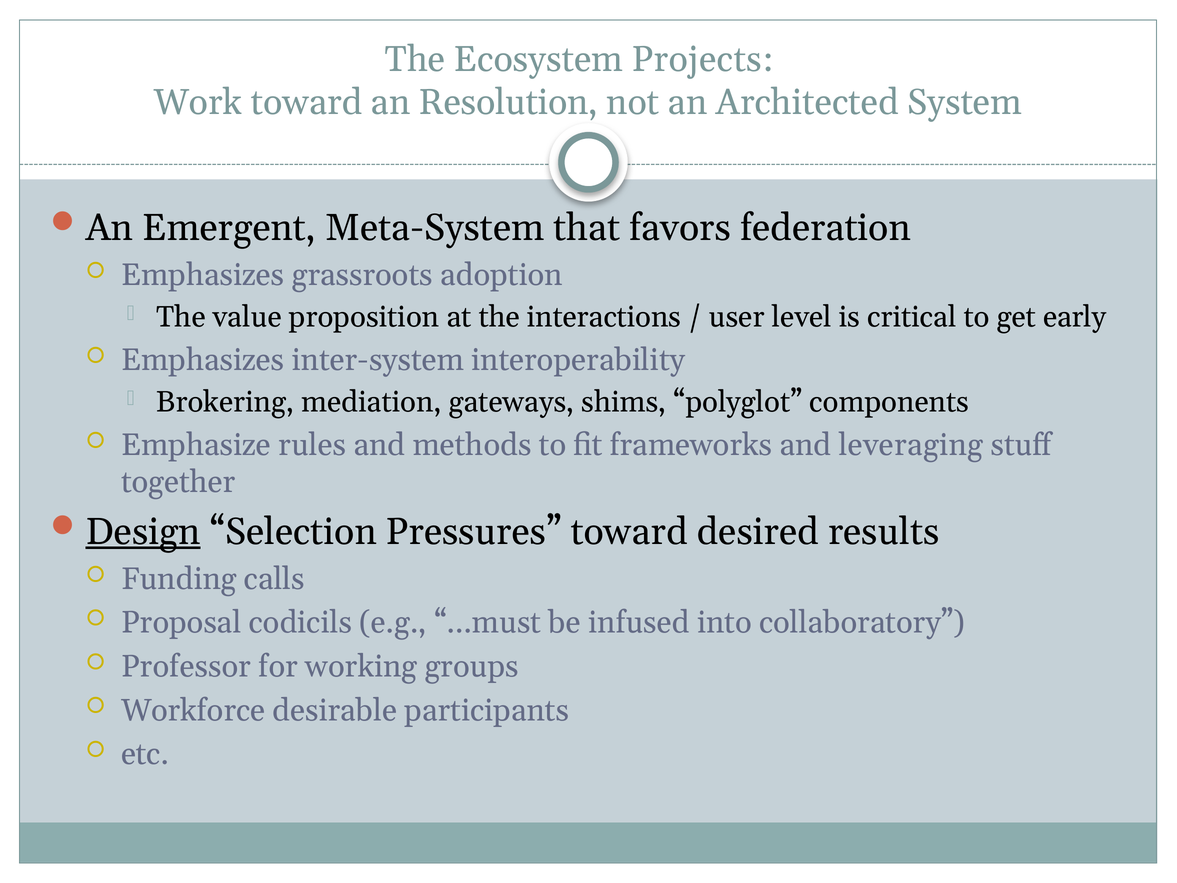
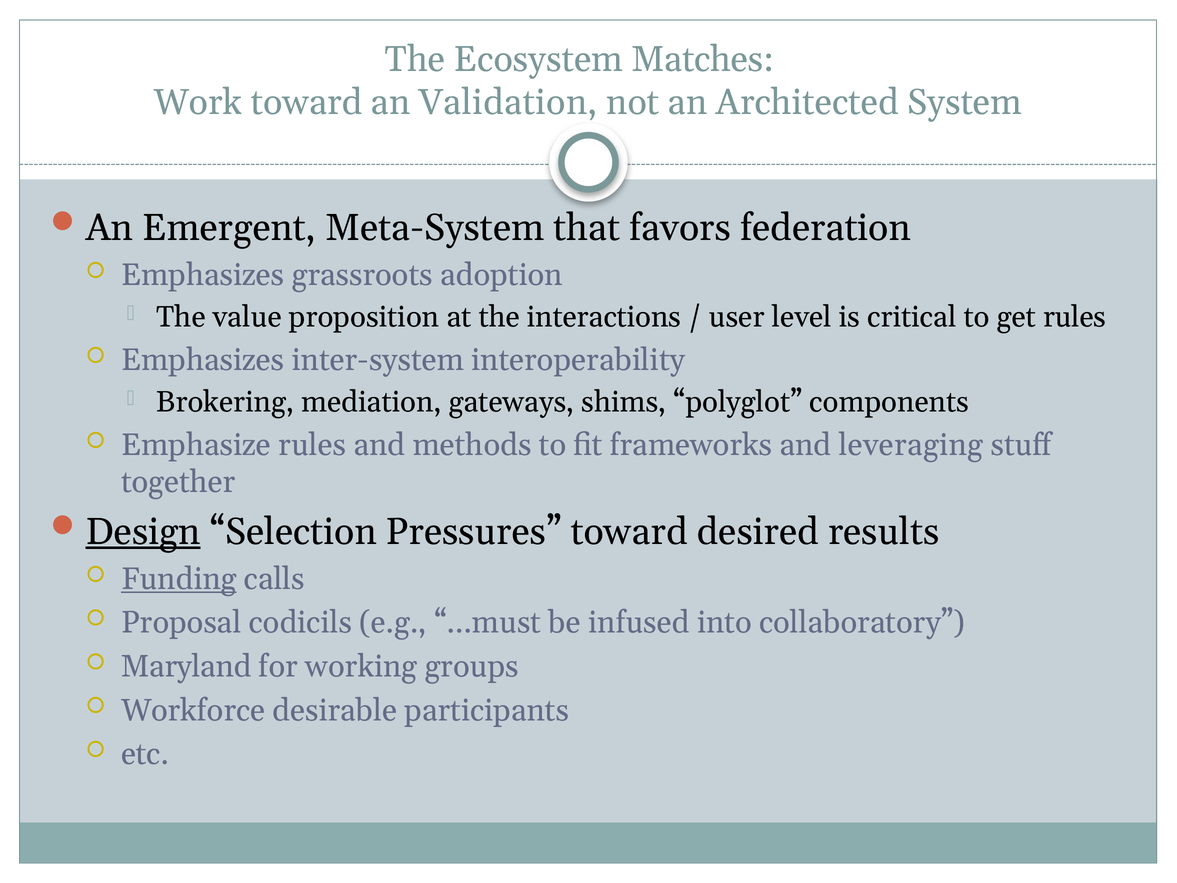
Projects: Projects -> Matches (703, 59)
Resolution: Resolution -> Validation (508, 102)
get early: early -> rules (1075, 317)
Funding underline: none -> present (179, 579)
Professor: Professor -> Maryland (186, 666)
